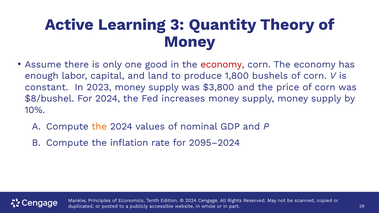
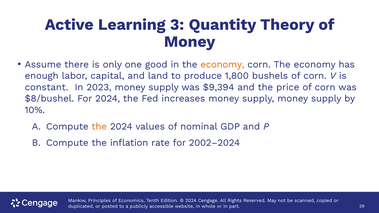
economy colour: red -> orange (222, 65)
$3,800: $3,800 -> $9,394 (219, 87)
2095–2024: 2095–2024 -> 2002–2024 (214, 143)
